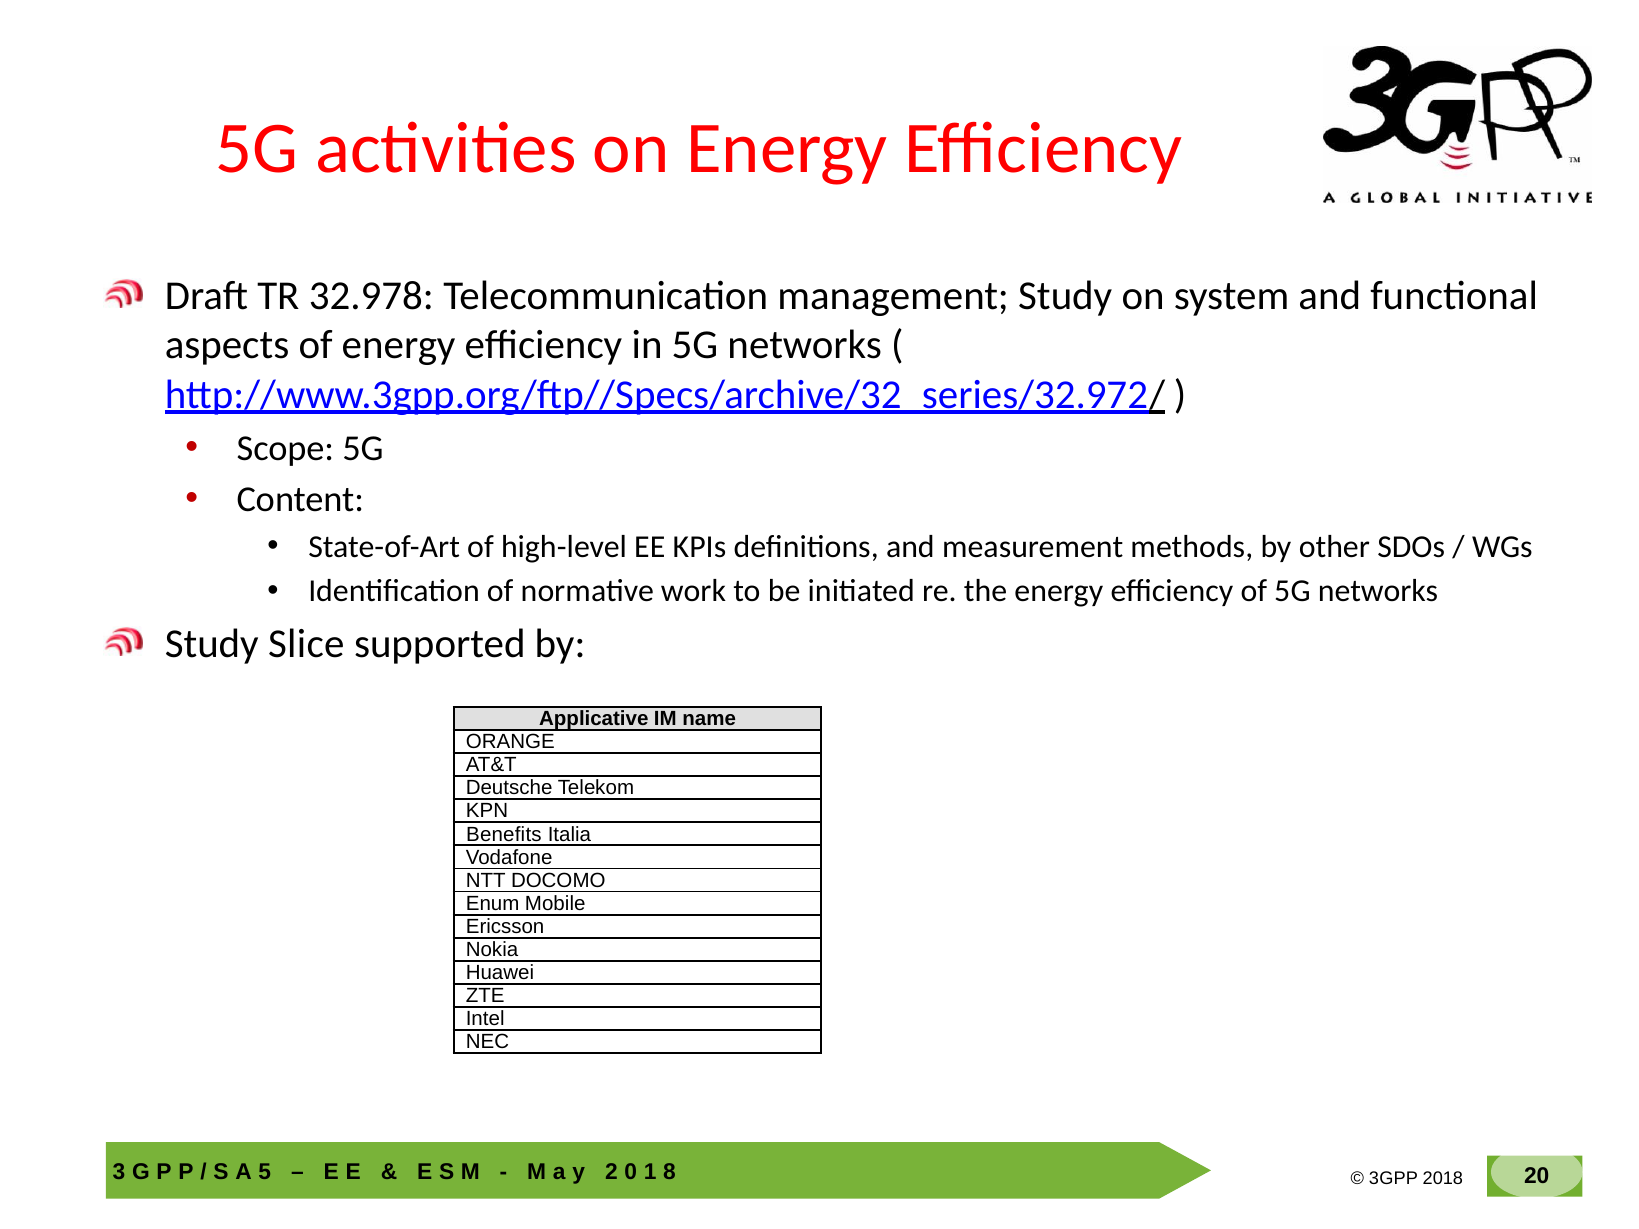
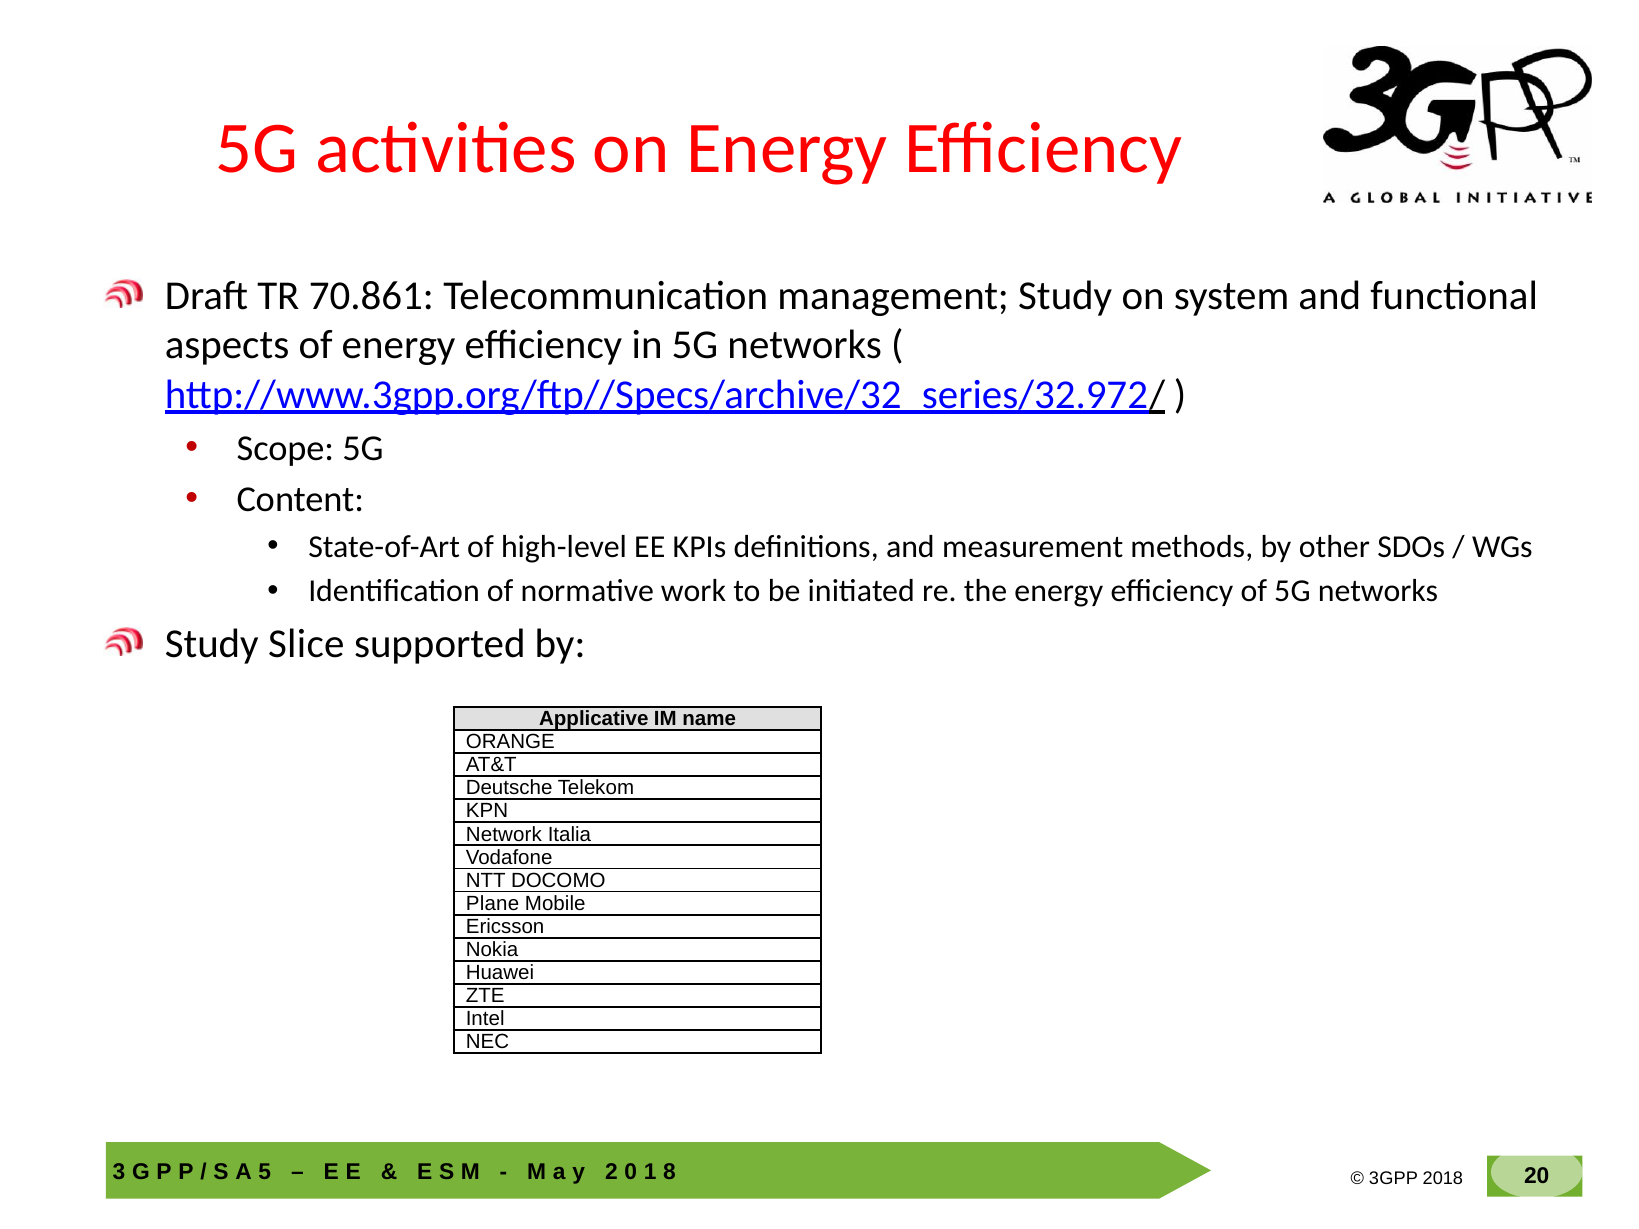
32.978: 32.978 -> 70.861 (371, 296)
Benefits: Benefits -> Network (504, 834)
Enum: Enum -> Plane (493, 904)
